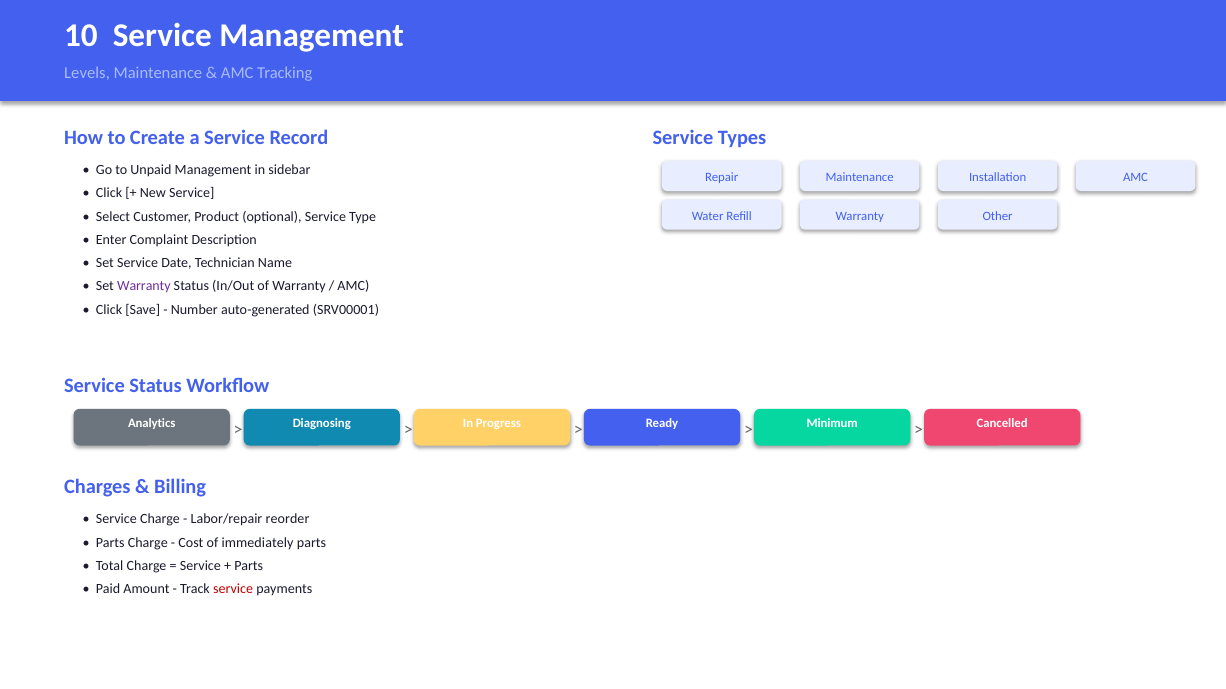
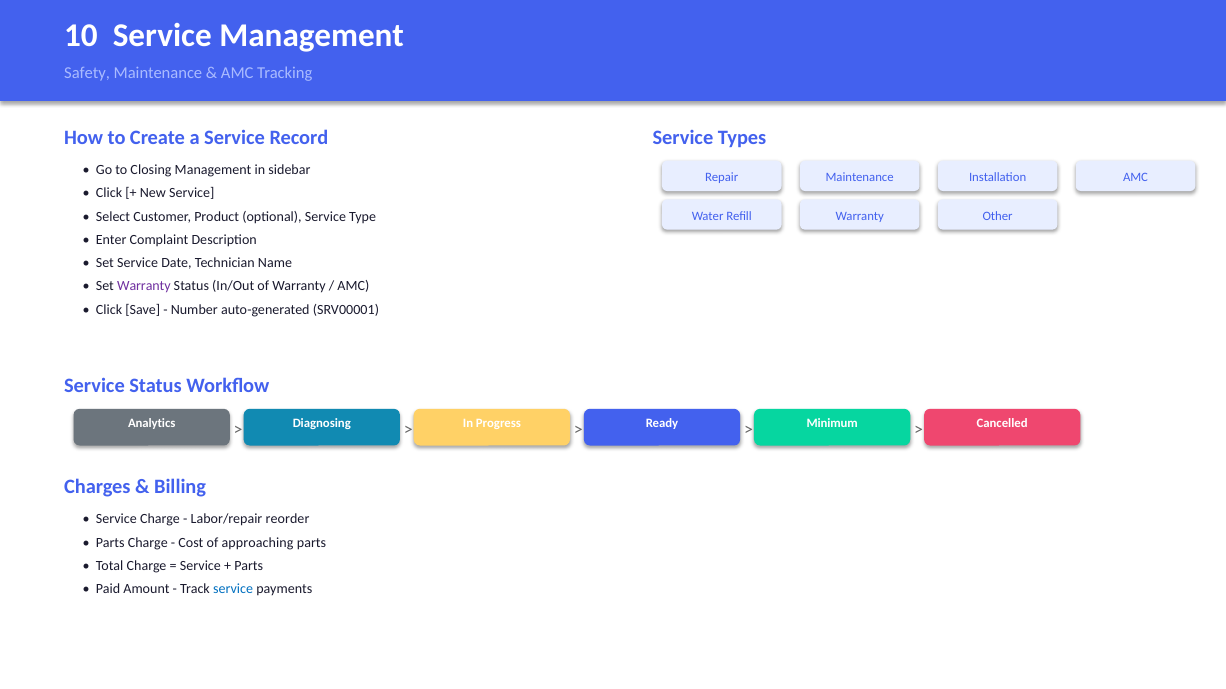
Levels: Levels -> Safety (87, 73)
Unpaid: Unpaid -> Closing (151, 170)
immediately: immediately -> approaching (258, 543)
service colour: red -> blue (233, 589)
